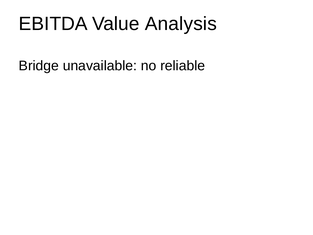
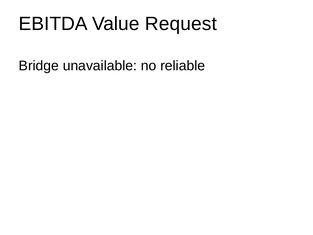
Analysis: Analysis -> Request (181, 24)
